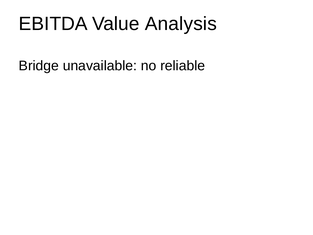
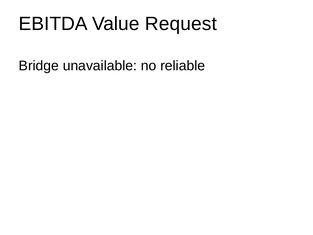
Analysis: Analysis -> Request (181, 24)
